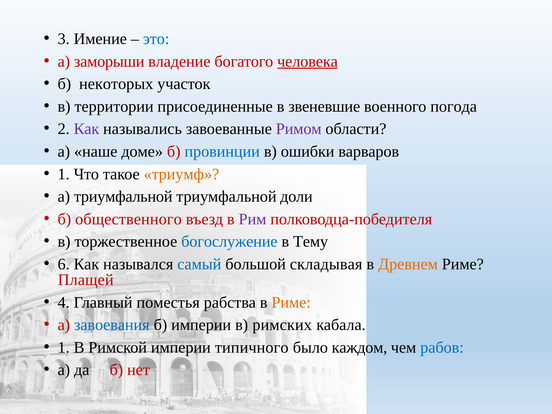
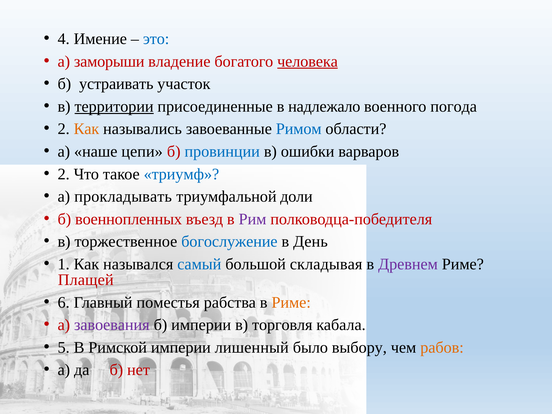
3: 3 -> 4 (64, 39)
некоторых: некоторых -> устраивать (116, 84)
территории underline: none -> present (114, 106)
звеневшие: звеневшие -> надлежало (324, 106)
Как colour: purple -> orange (86, 129)
Римом colour: purple -> blue (299, 129)
доме: доме -> цепи (142, 152)
1: 1 -> 2 (64, 174)
триумф colour: orange -> blue (181, 174)
а триумфальной: триумфальной -> прокладывать (123, 197)
общественного: общественного -> военнопленных (129, 219)
Тему: Тему -> День (310, 242)
6: 6 -> 1 (64, 264)
Древнем colour: orange -> purple (408, 264)
4: 4 -> 6 (64, 302)
завоевания colour: blue -> purple (112, 325)
римских: римских -> торговля (282, 325)
1: 1 -> 5 (64, 347)
типичного: типичного -> лишенный (252, 347)
каждом: каждом -> выбору (359, 347)
рабов colour: blue -> orange (442, 347)
